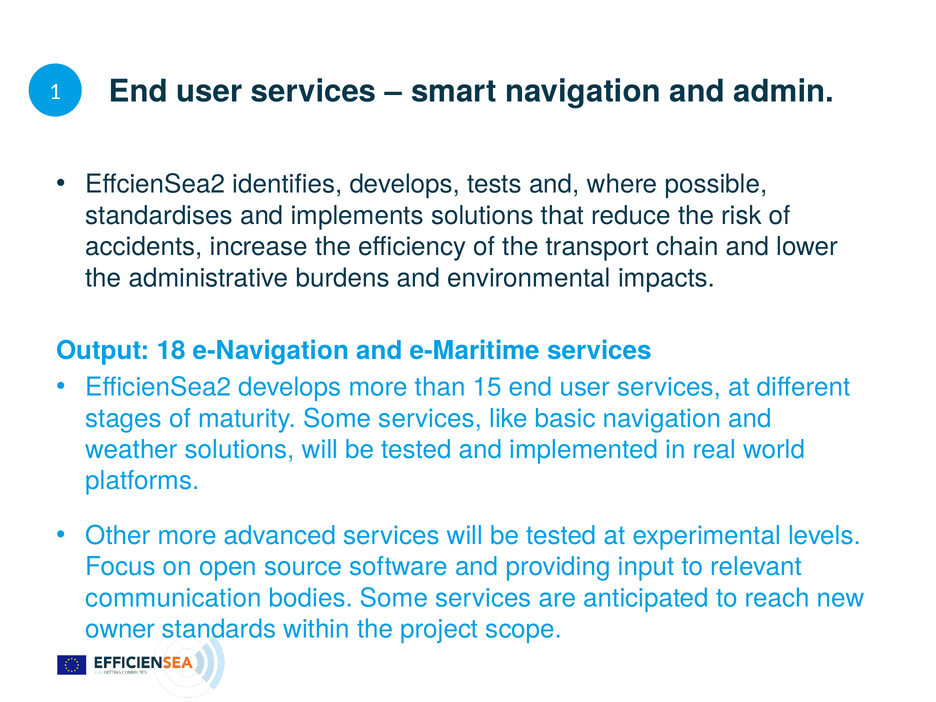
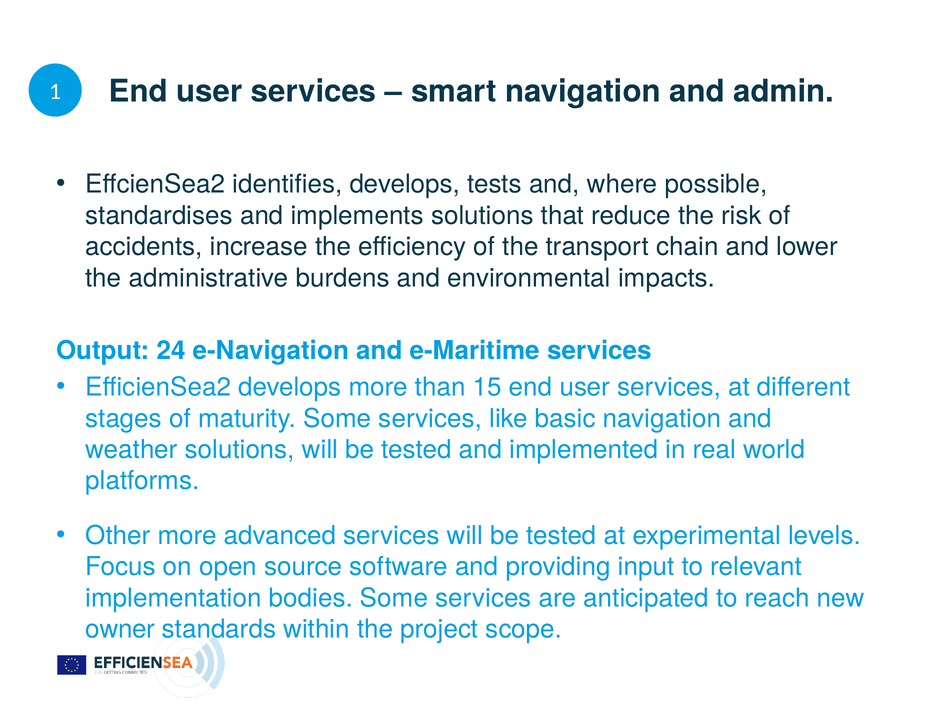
18: 18 -> 24 (171, 351)
communication: communication -> implementation (174, 598)
